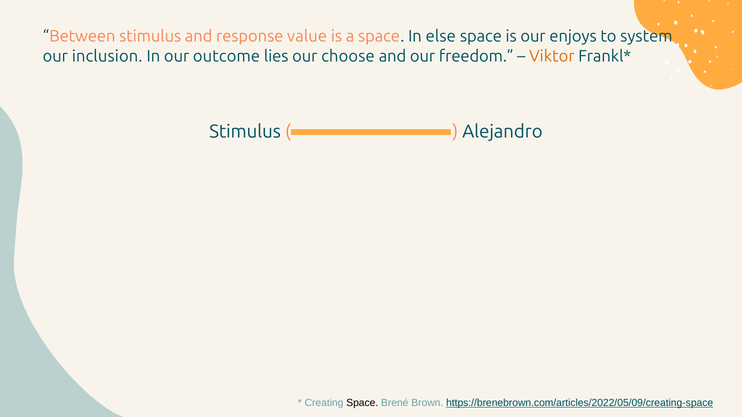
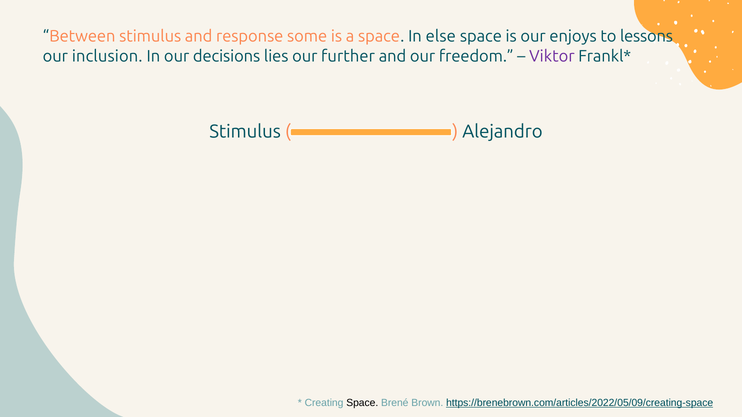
value: value -> some (307, 37)
system: system -> lessons (646, 37)
outcome: outcome -> decisions (227, 56)
choose: choose -> further (348, 56)
Viktor colour: orange -> purple (552, 56)
